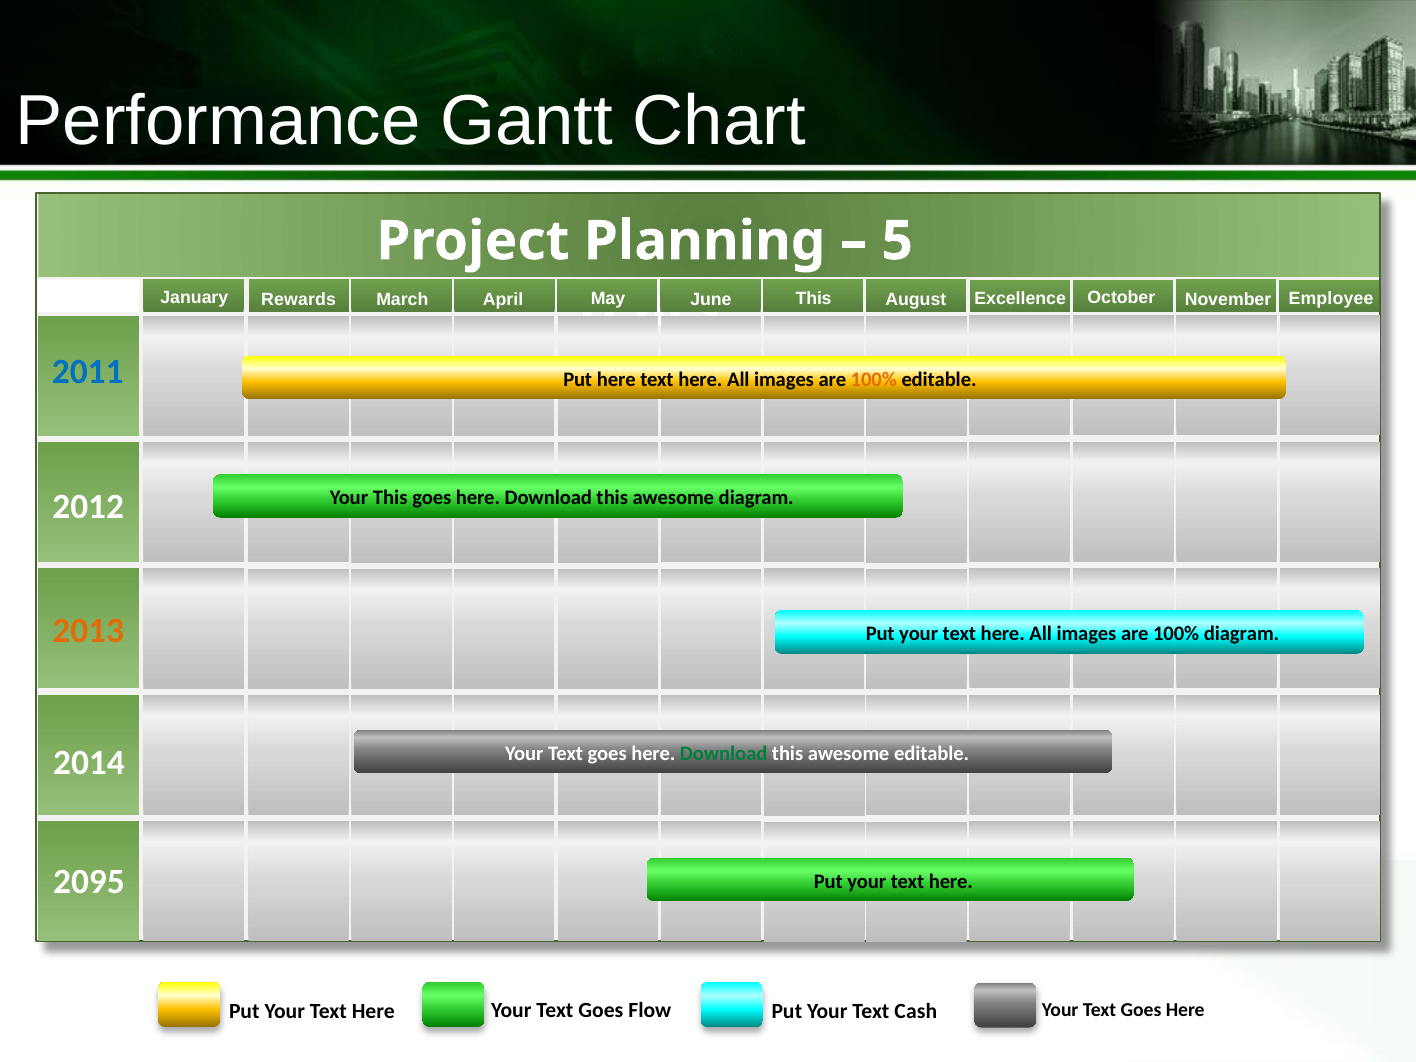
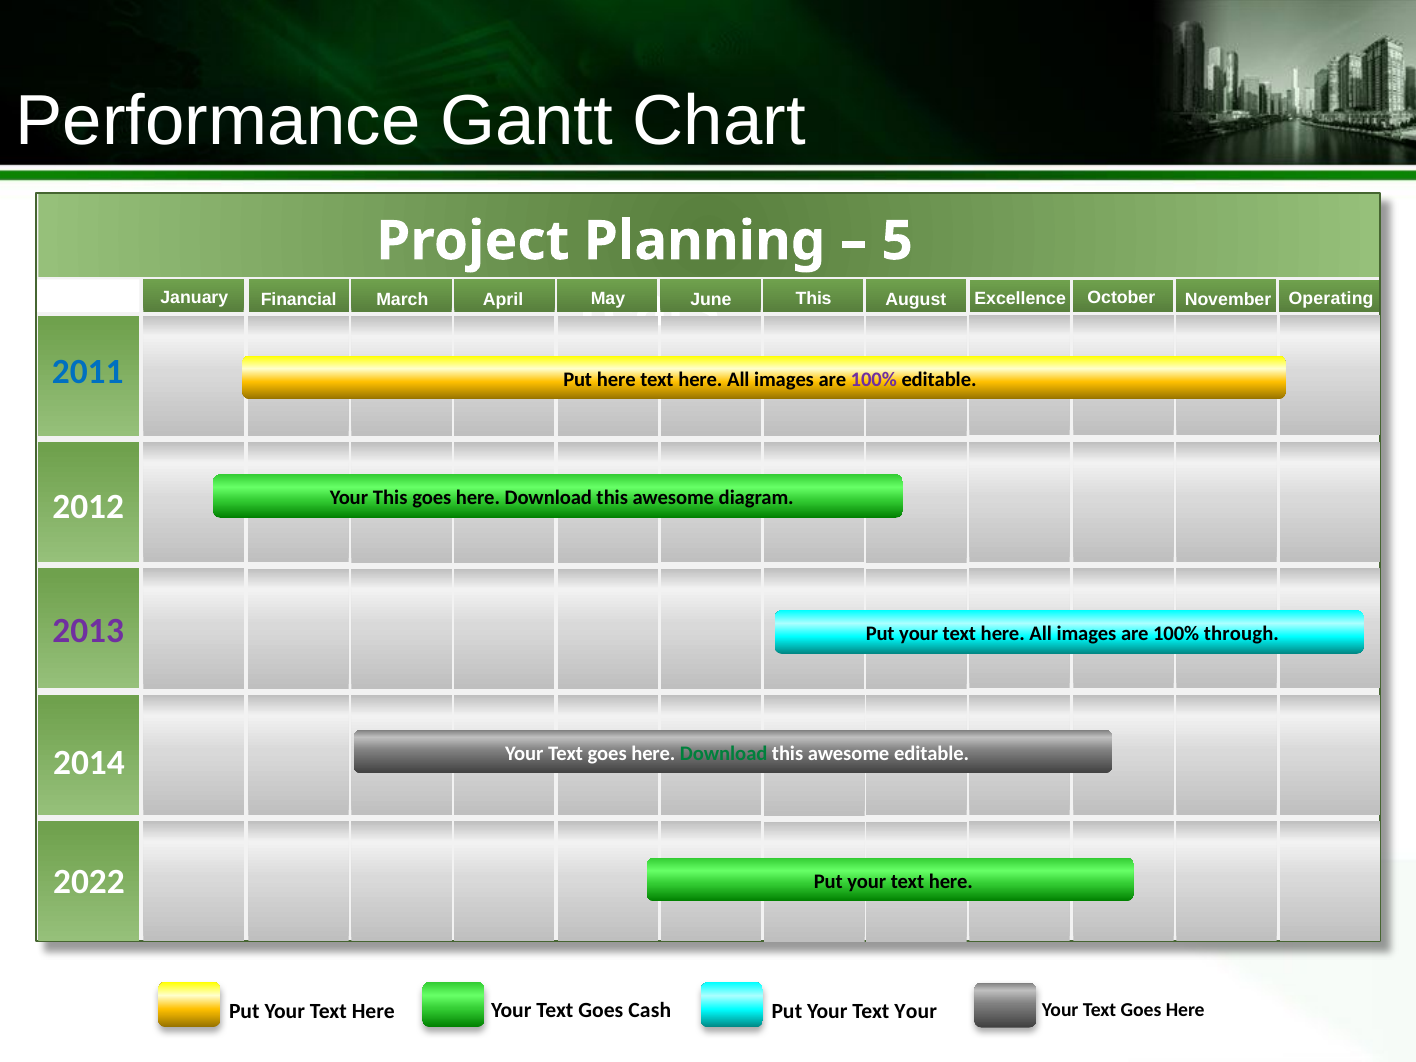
Rewards: Rewards -> Financial (299, 299)
Employee: Employee -> Operating (1331, 299)
100% colour: orange -> purple (874, 379)
2013 colour: orange -> purple (88, 631)
100% diagram: diagram -> through (1241, 634)
2095: 2095 -> 2022 (89, 882)
Text Cash: Cash -> Your (916, 1012)
Flow: Flow -> Cash (650, 1011)
